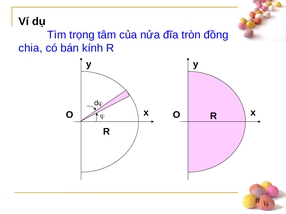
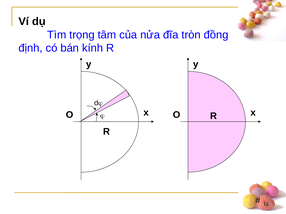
chia: chia -> định (31, 48)
